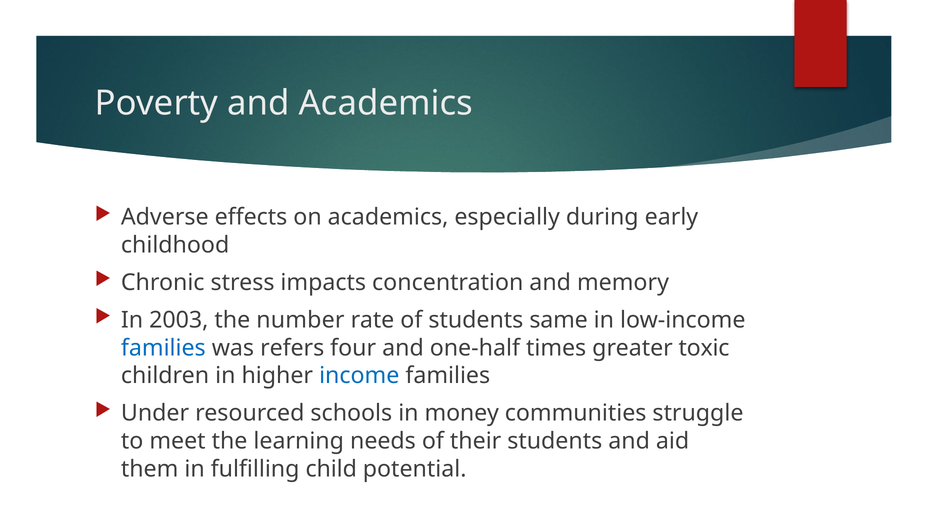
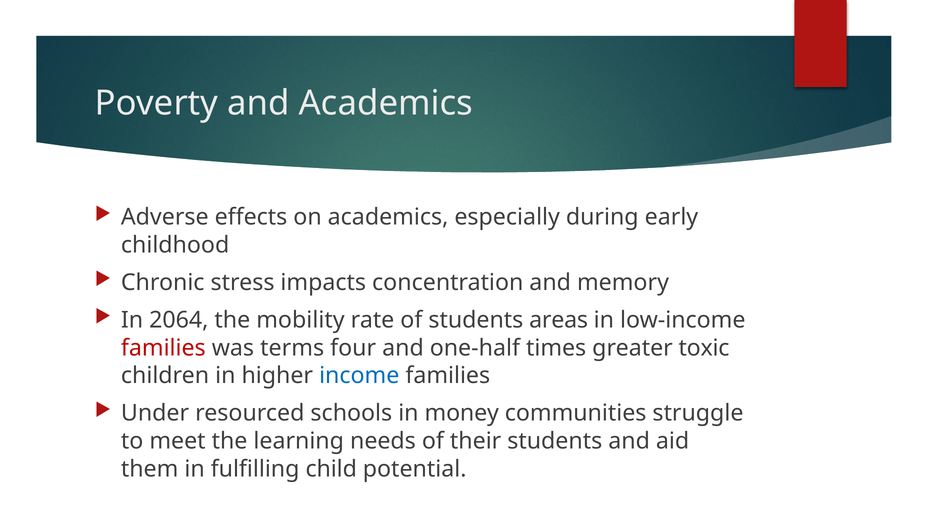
2003: 2003 -> 2064 (179, 320)
number: number -> mobility (300, 320)
same: same -> areas (559, 320)
families colour: blue -> red (163, 348)
refers: refers -> terms (292, 348)
